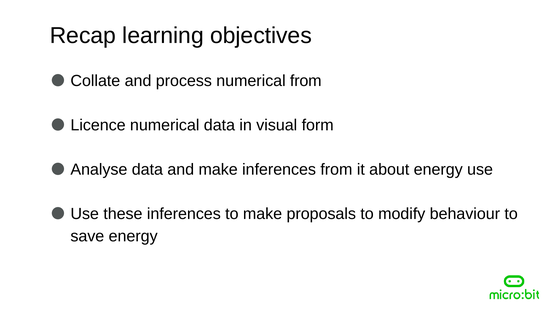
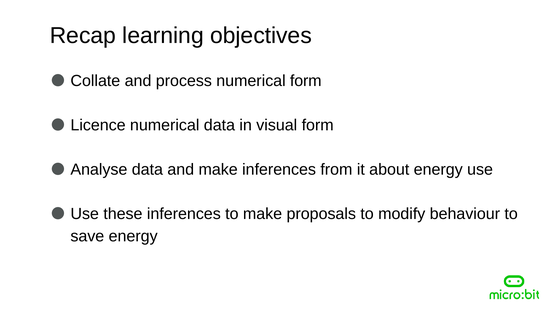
numerical from: from -> form (306, 81)
